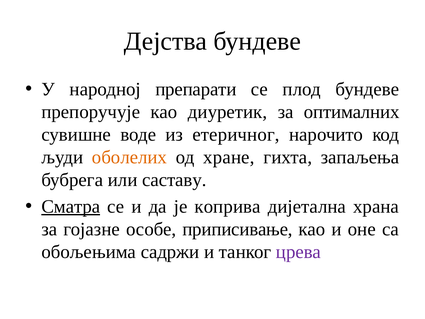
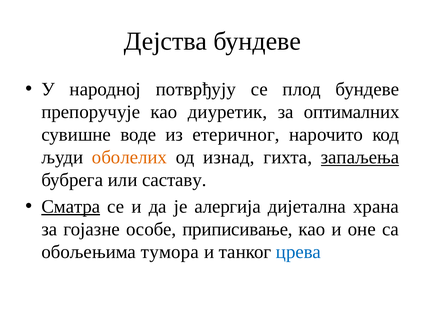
препарати: препарати -> потврђују (196, 89)
хране: хране -> изнад (229, 157)
запаљења underline: none -> present (360, 157)
коприва: коприва -> алергија (228, 206)
садржи: садржи -> тумора (170, 252)
црева colour: purple -> blue (298, 252)
